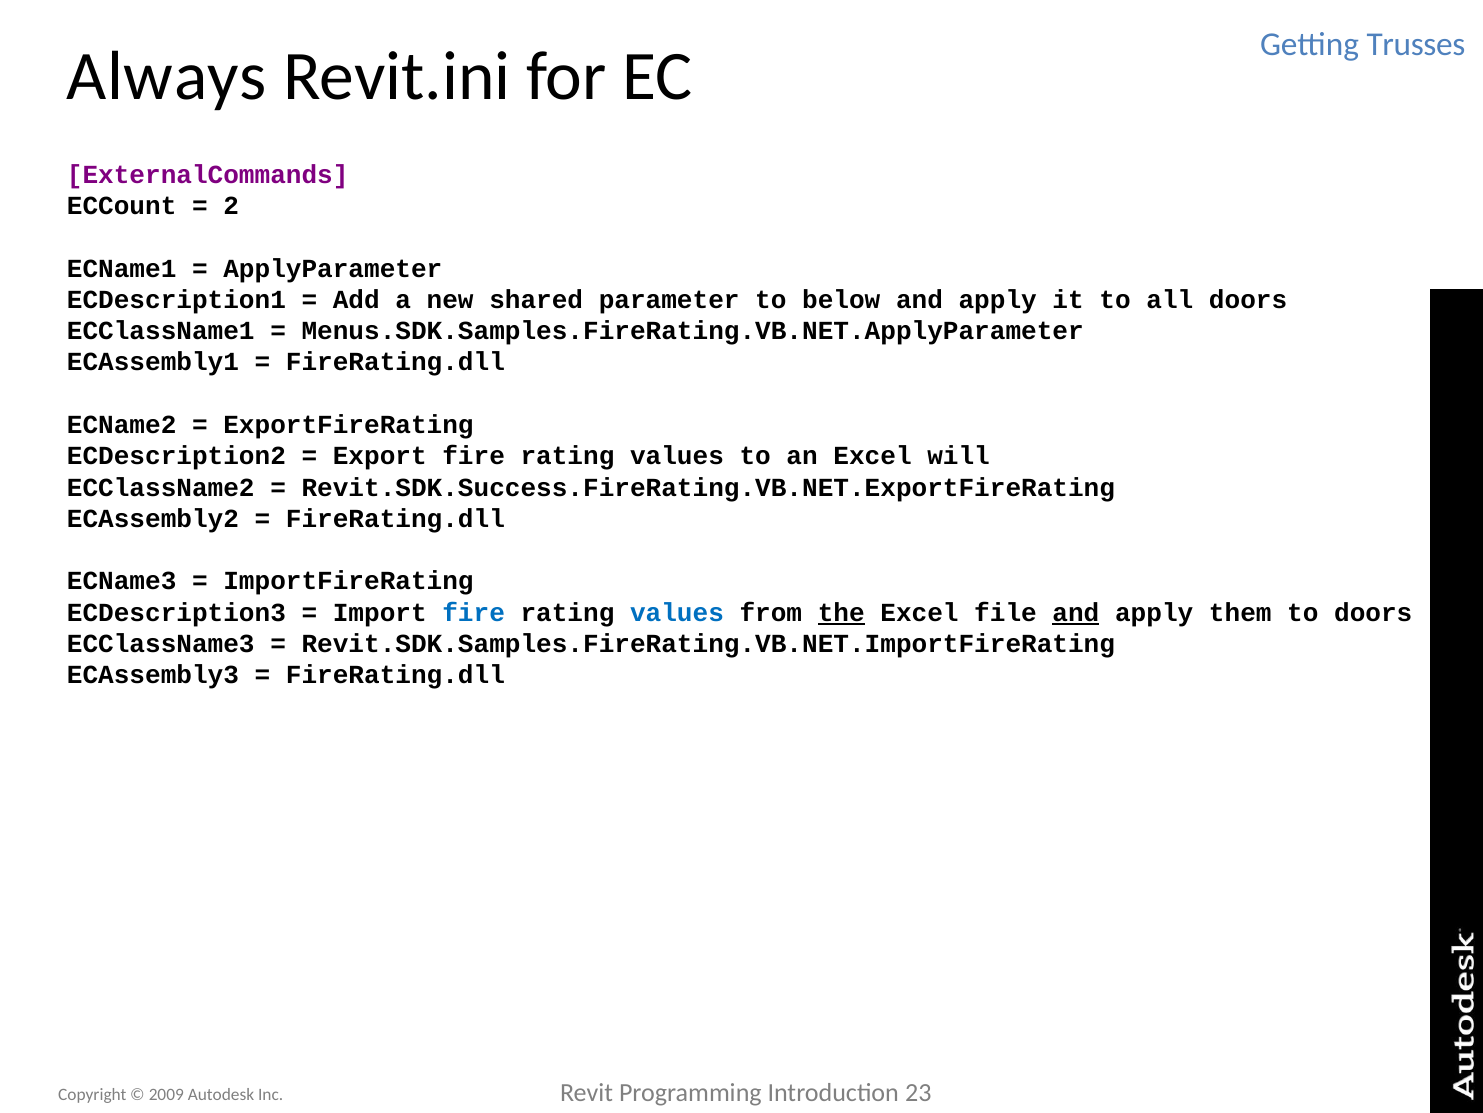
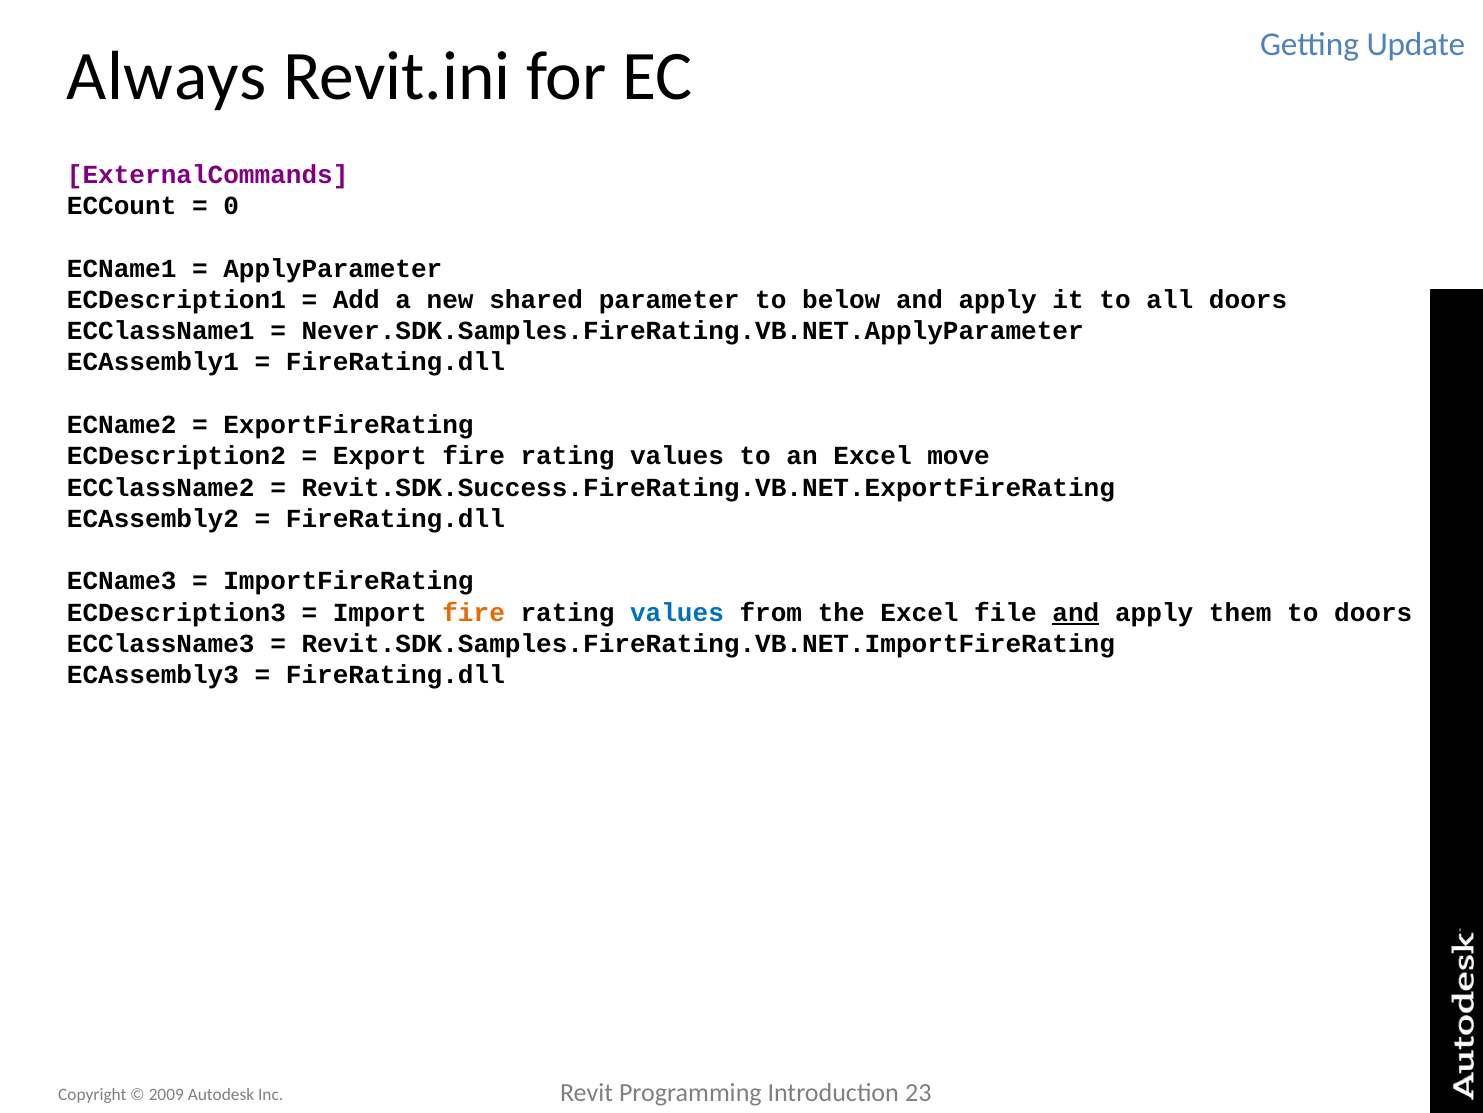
Trusses: Trusses -> Update (1416, 44)
2: 2 -> 0 (231, 206)
Menus.SDK.Samples.FireRating.VB.NET.ApplyParameter: Menus.SDK.Samples.FireRating.VB.NET.ApplyParameter -> Never.SDK.Samples.FireRating.VB.NET.ApplyParameter (693, 331)
will: will -> move (959, 456)
fire colour: blue -> orange (474, 613)
the underline: present -> none (841, 613)
